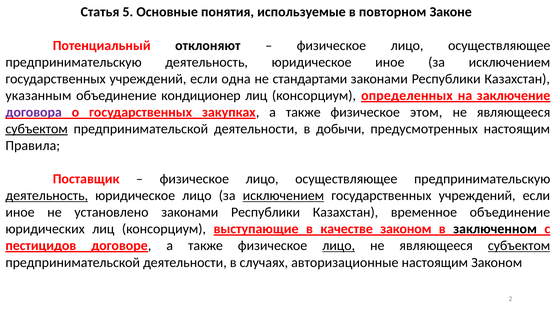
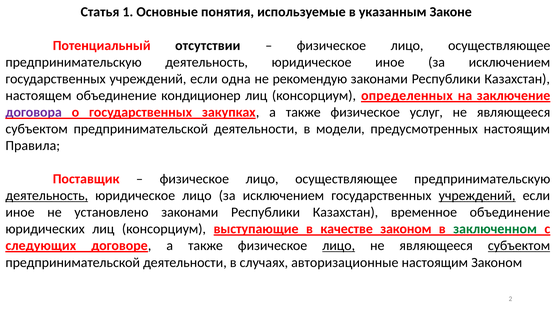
5: 5 -> 1 (128, 12)
повторном: повторном -> указанным (393, 12)
отклоняют: отклоняют -> отсутствии (208, 45)
стандартами: стандартами -> рекомендую (310, 79)
указанным: указанным -> настоящем (38, 95)
этом: этом -> услуг (426, 112)
субъектом underline: present -> none (37, 129)
добычи: добычи -> модели (340, 129)
исключением underline: present -> none (283, 196)
учреждений underline: none -> present (477, 196)
заключенном colour: black -> green (495, 229)
пестицидов: пестицидов -> следующих (41, 246)
